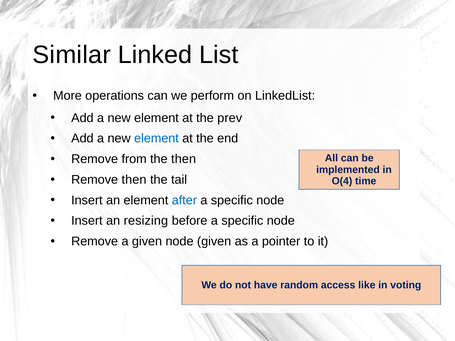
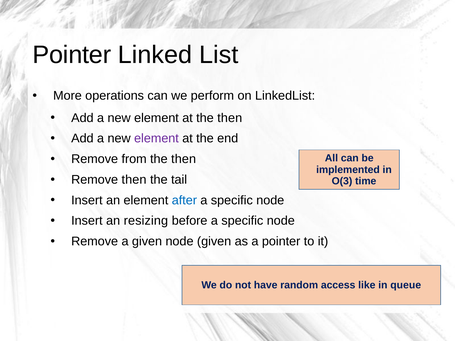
Similar: Similar -> Pointer (72, 55)
at the prev: prev -> then (230, 118)
element colour: blue -> purple (156, 139)
O(4: O(4 -> O(3 (342, 181)
voting: voting -> queue (406, 285)
